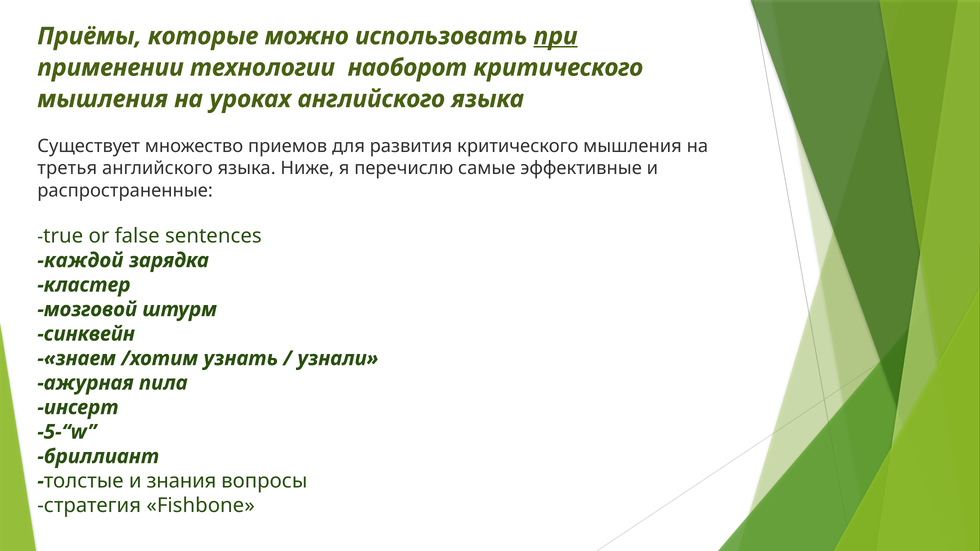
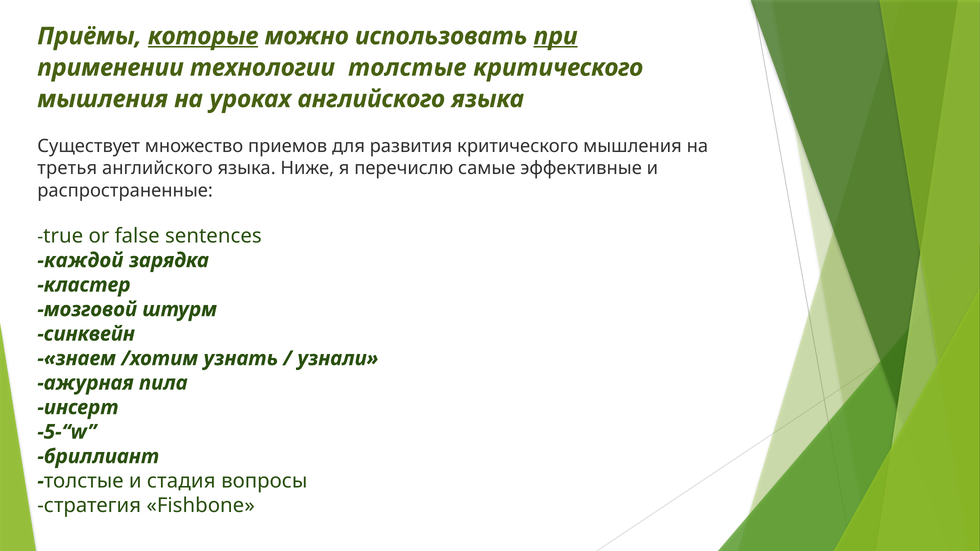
которые underline: none -> present (203, 36)
технологии наоборот: наоборот -> толстые (407, 68)
знания: знания -> стадия (181, 481)
